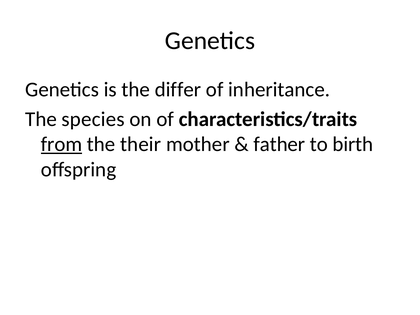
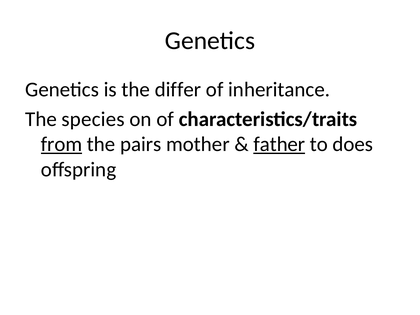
their: their -> pairs (141, 144)
father underline: none -> present (279, 144)
birth: birth -> does (353, 144)
